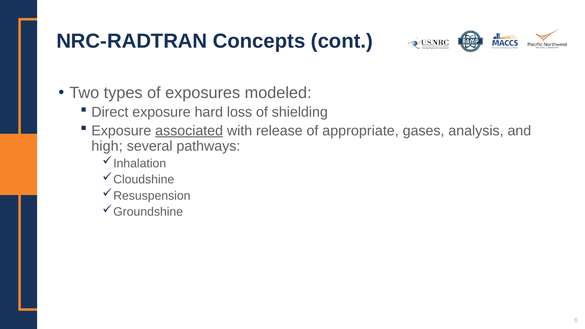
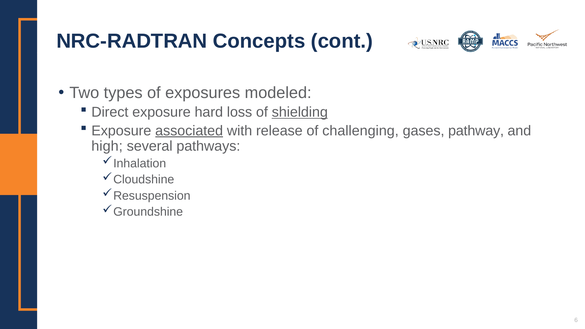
shielding underline: none -> present (300, 112)
appropriate: appropriate -> challenging (361, 131)
analysis: analysis -> pathway (476, 131)
